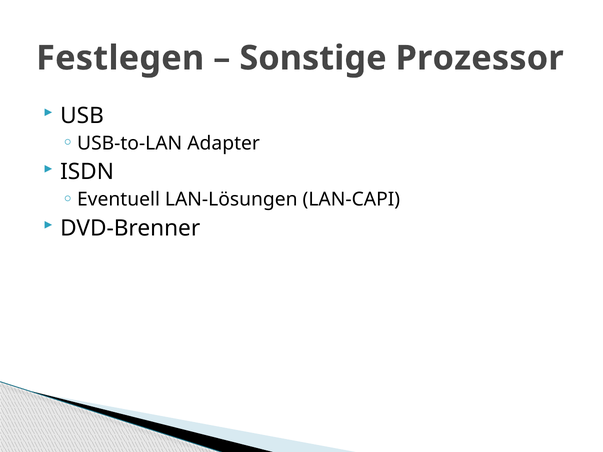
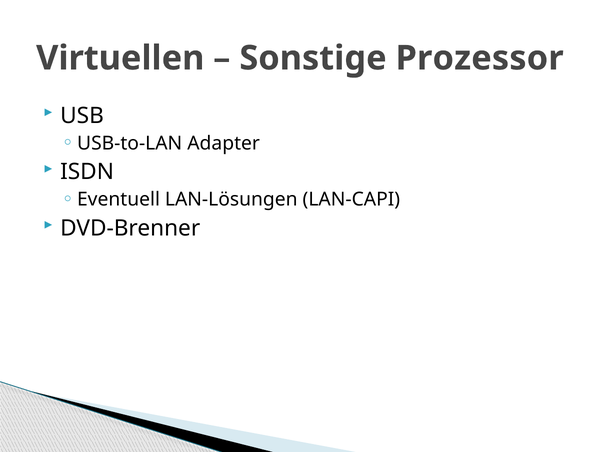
Festlegen: Festlegen -> Virtuellen (120, 58)
